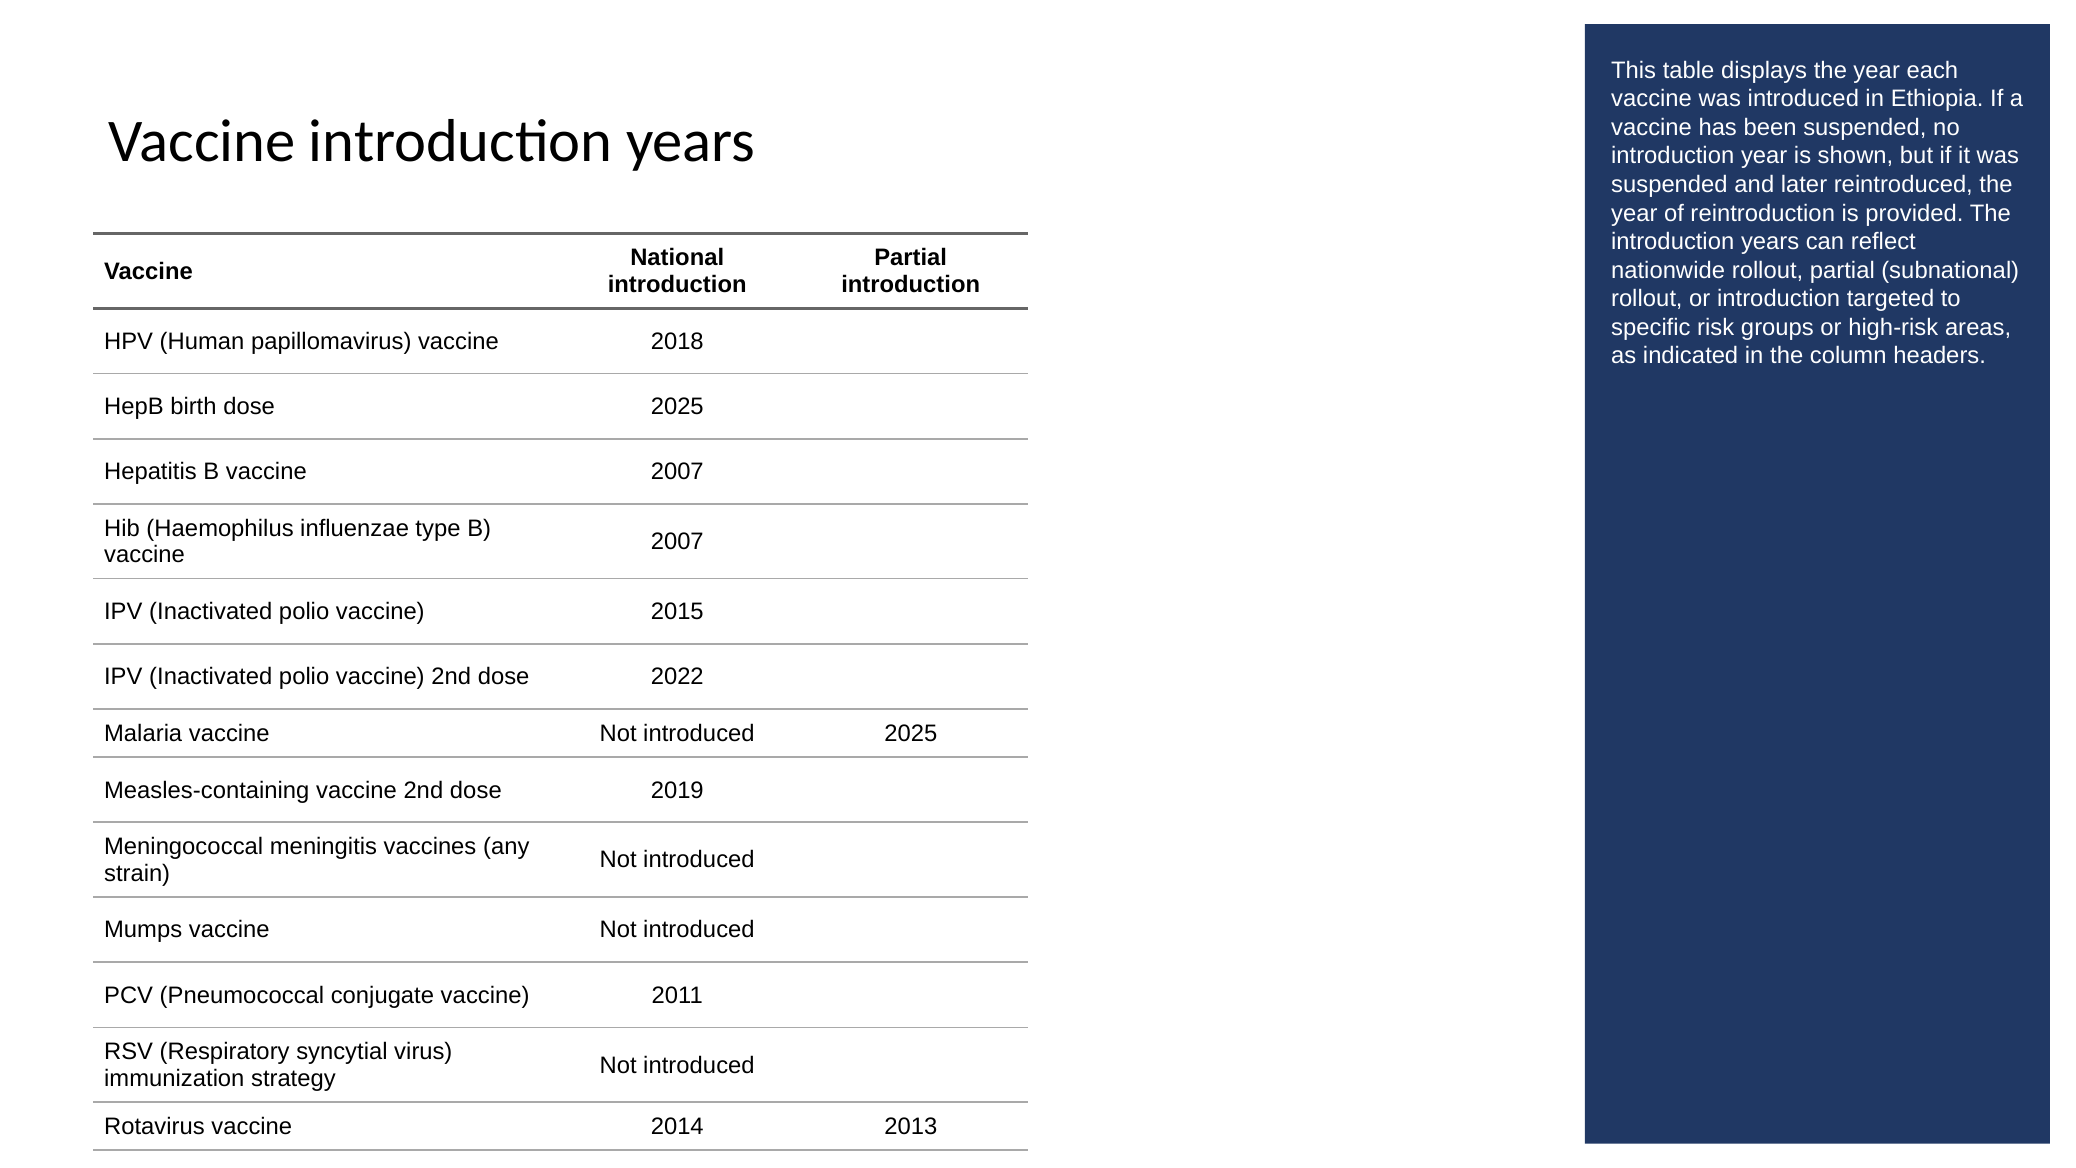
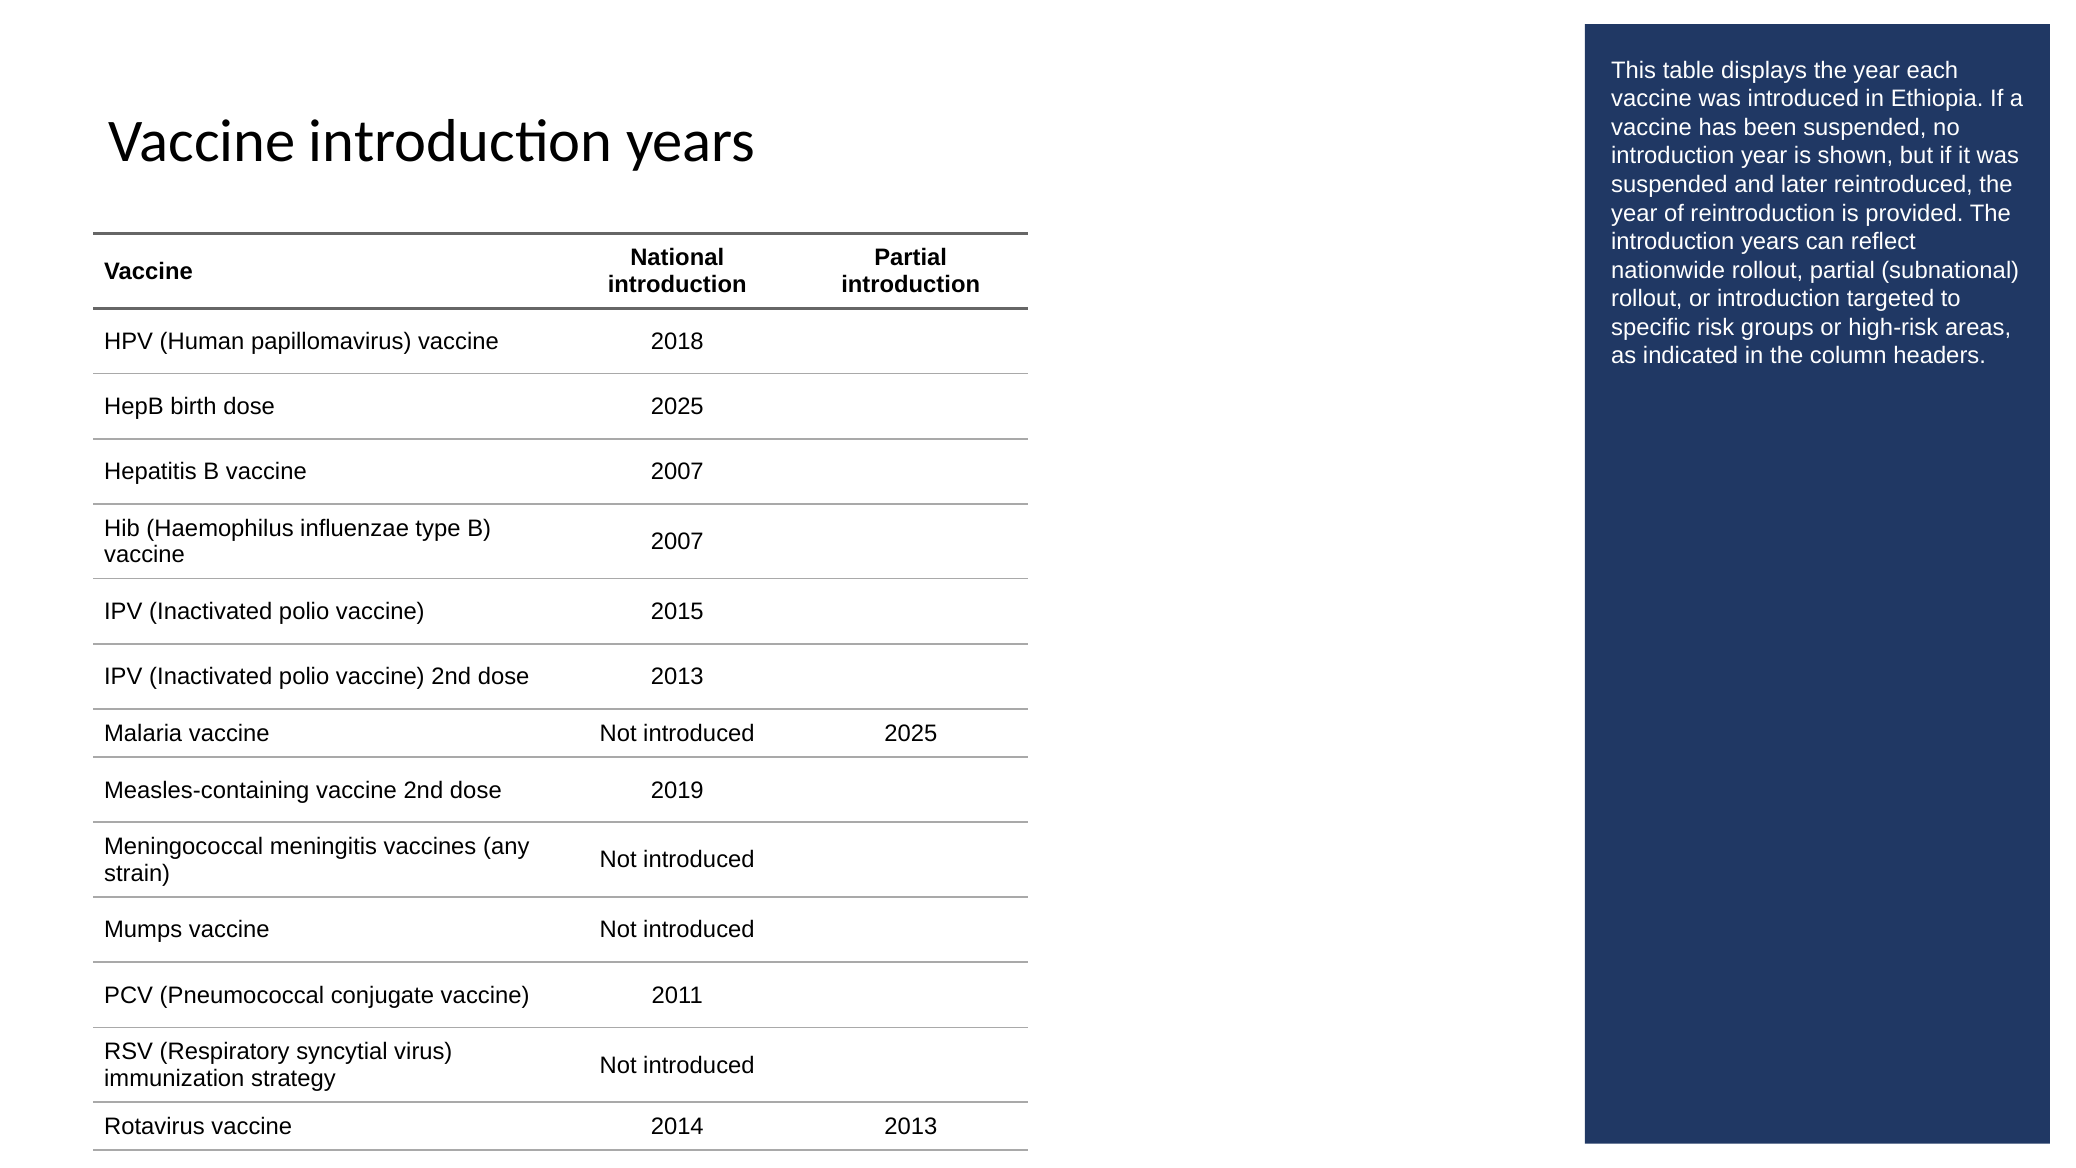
dose 2022: 2022 -> 2013 (677, 677)
